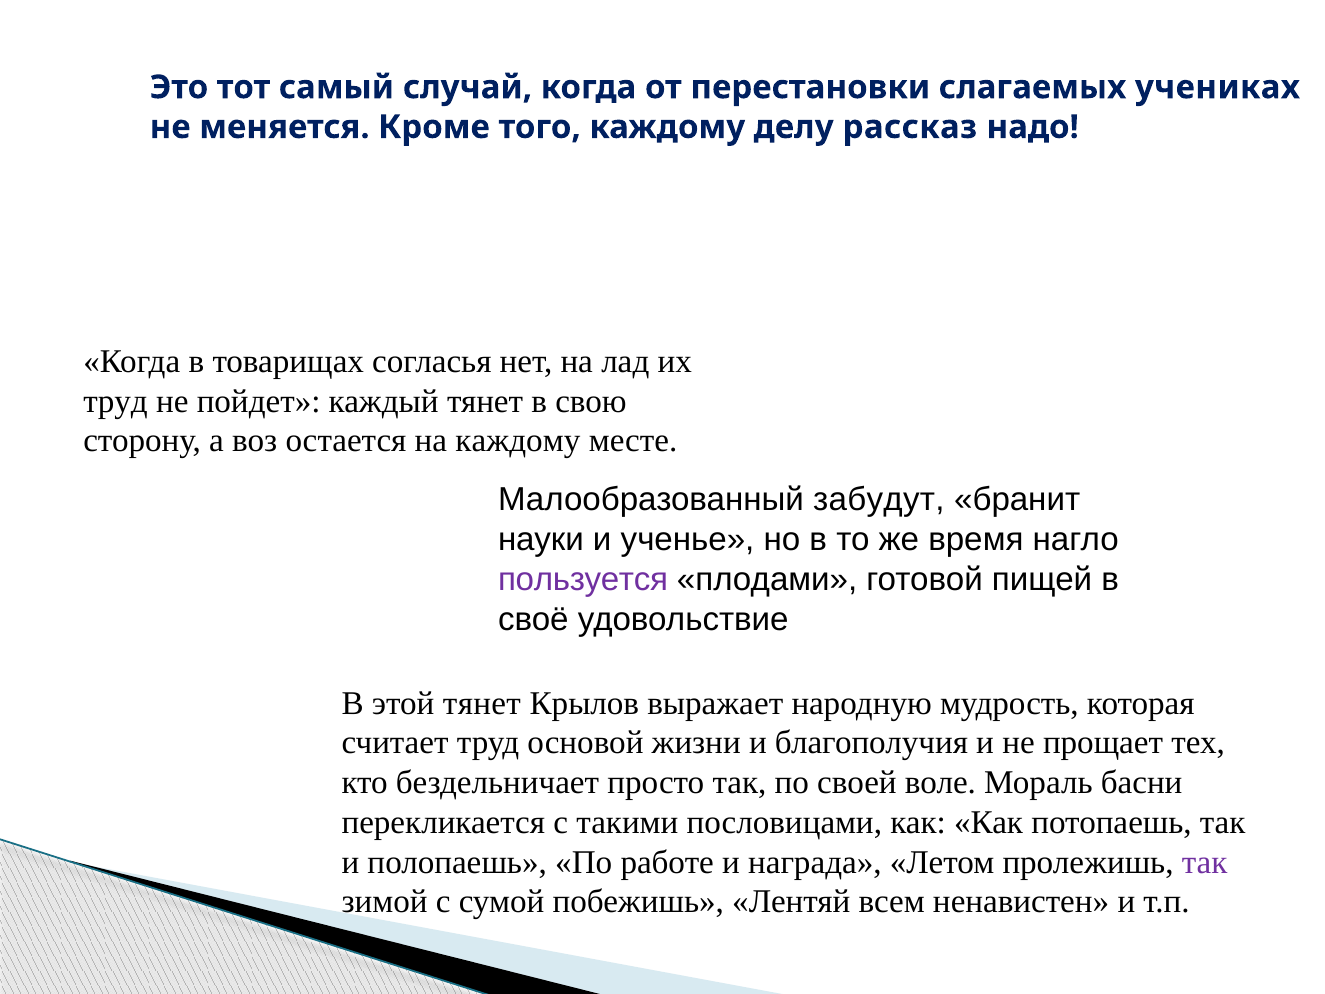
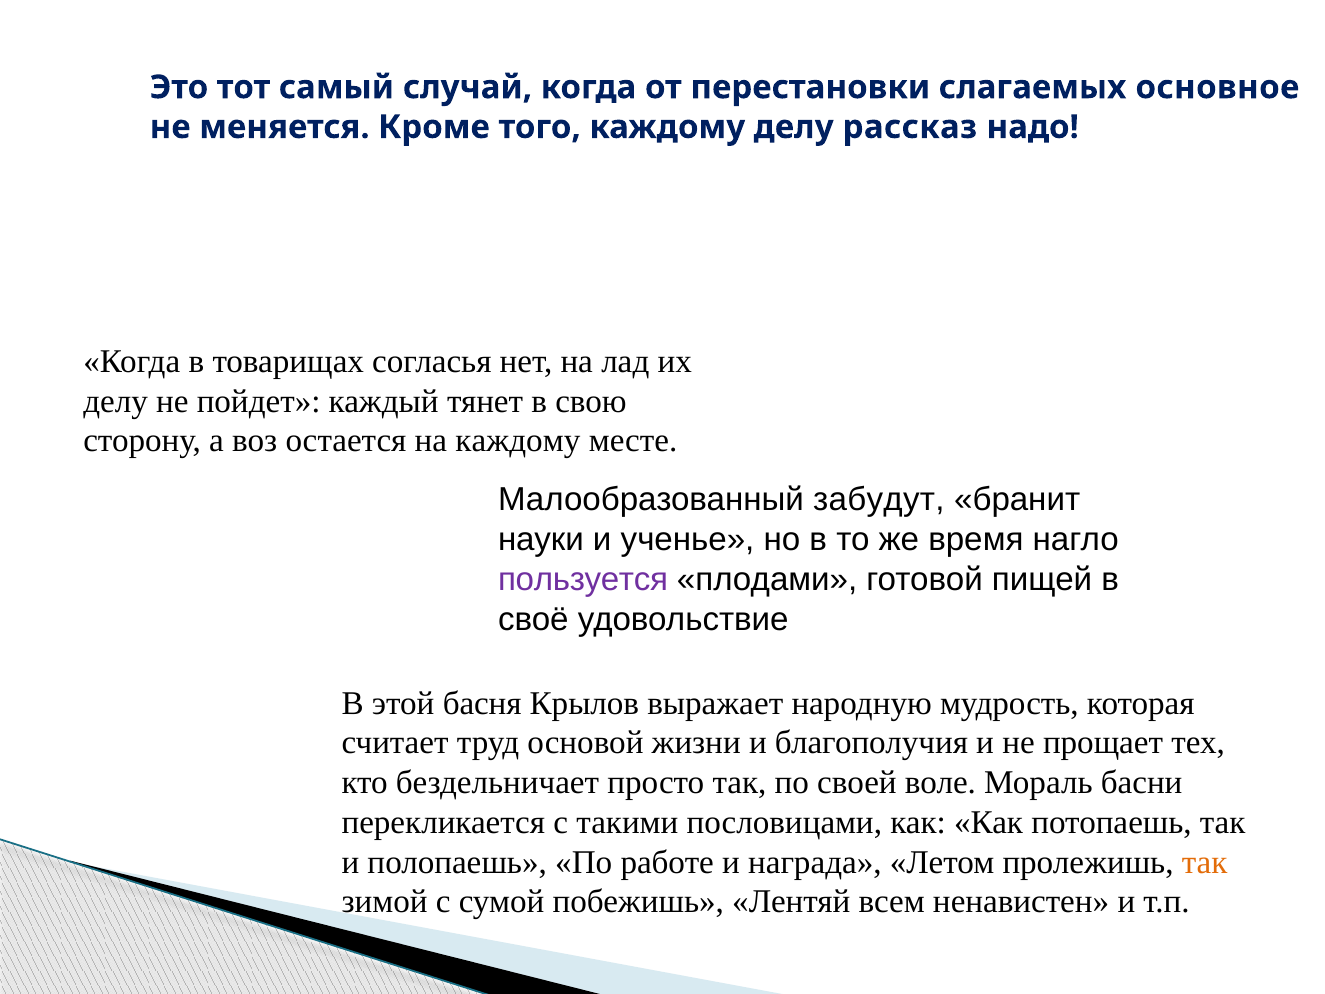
учениках: учениках -> основное (1217, 87)
труд: труд -> делу (116, 401)
этой тянет: тянет -> басня (482, 703)
так colour: purple -> orange (1205, 862)
